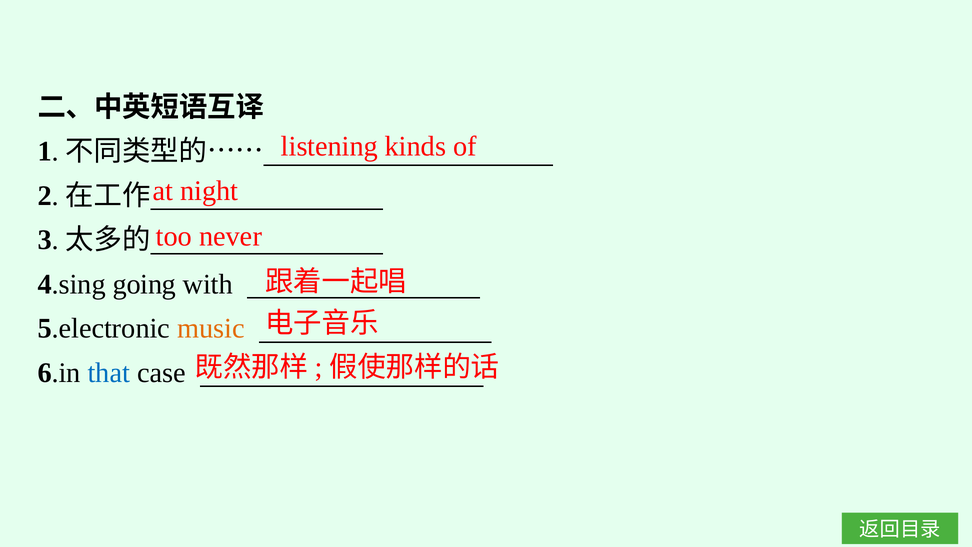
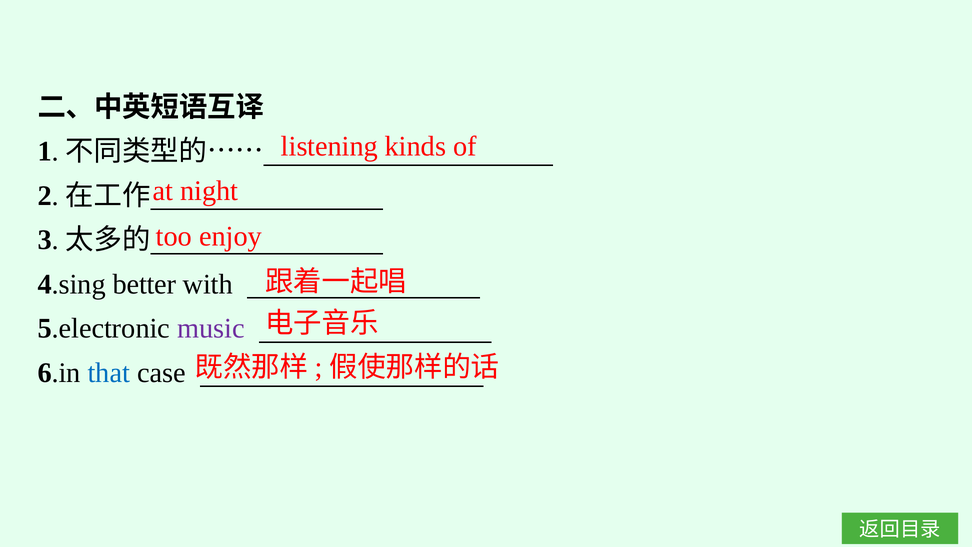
never: never -> enjoy (231, 236)
going: going -> better (144, 284)
music colour: orange -> purple (211, 328)
